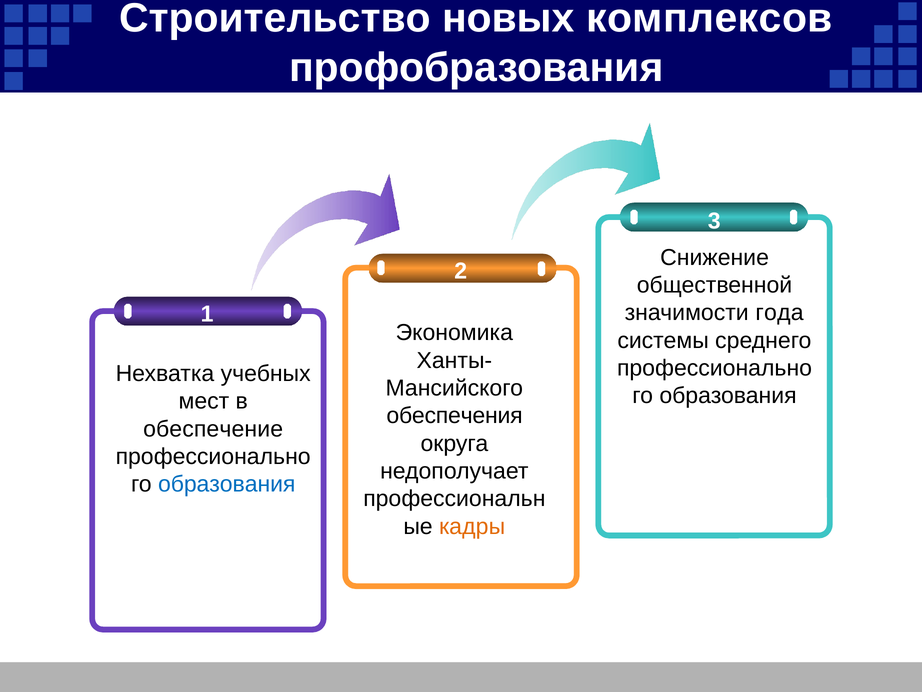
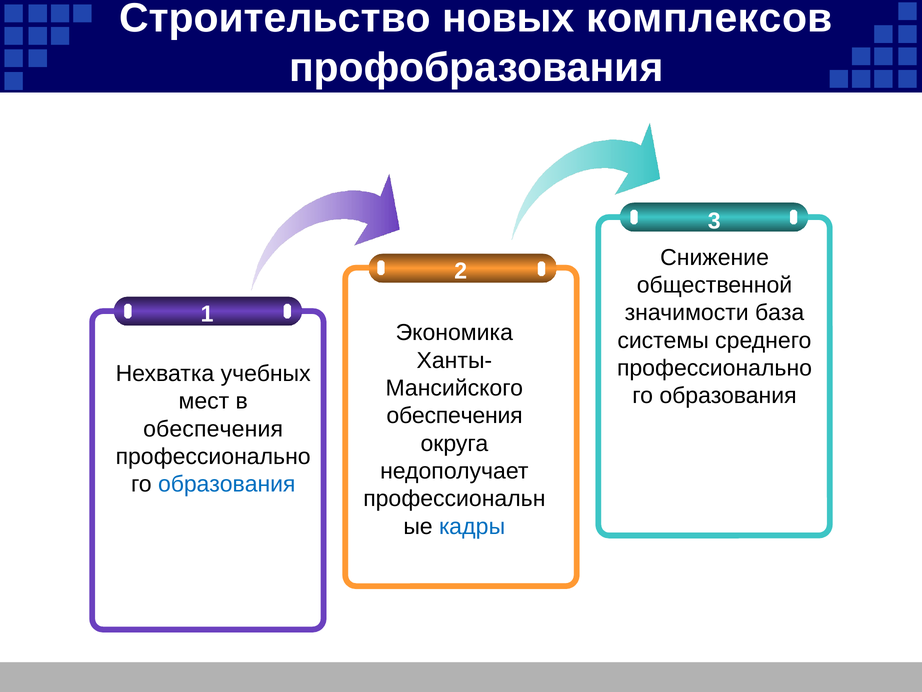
года: года -> база (780, 313)
обеспечение: обеспечение -> обеспечения (213, 429)
кадры colour: orange -> blue (472, 526)
